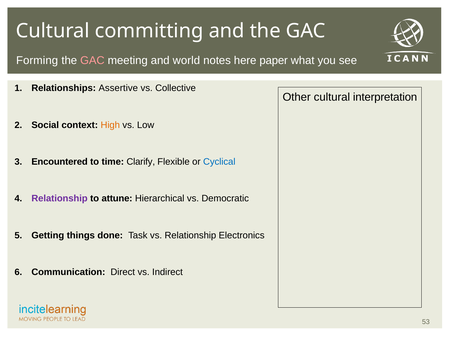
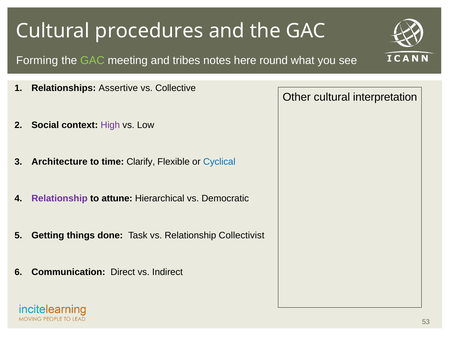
committing: committing -> procedures (149, 31)
GAC colour: pink -> light green (92, 60)
world: world -> tribes (186, 60)
paper: paper -> round (274, 60)
High colour: orange -> purple (110, 125)
Encountered: Encountered -> Architecture (59, 162)
Electronics: Electronics -> Collectivist (242, 236)
